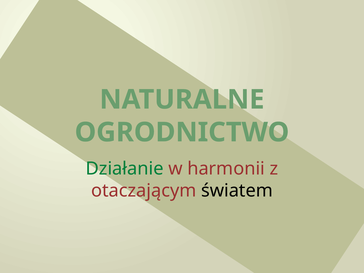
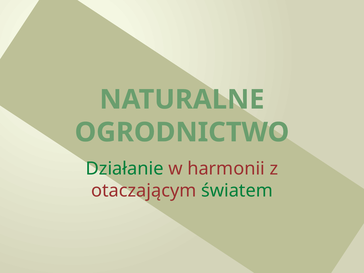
światem colour: black -> green (237, 191)
